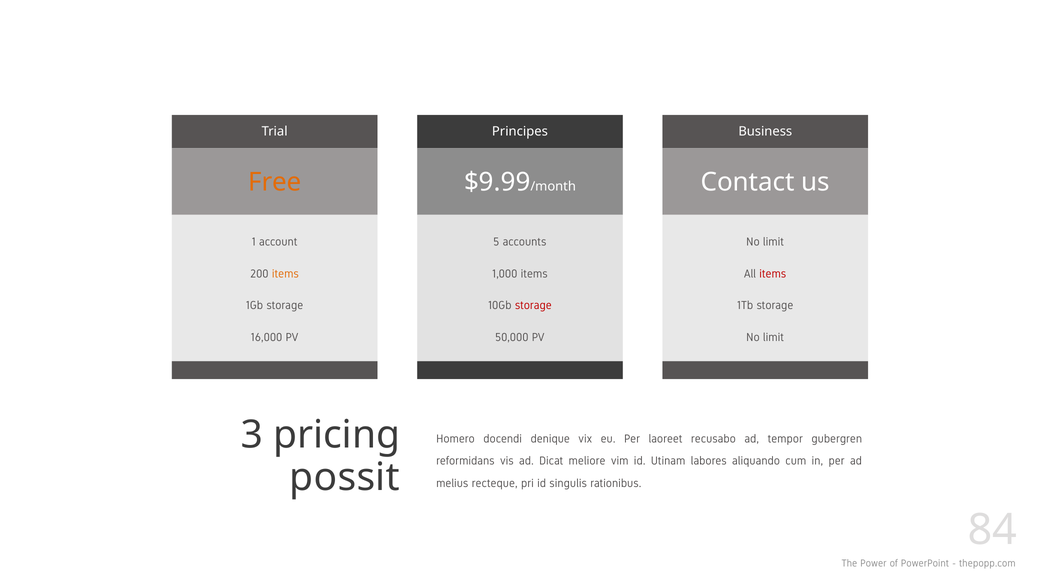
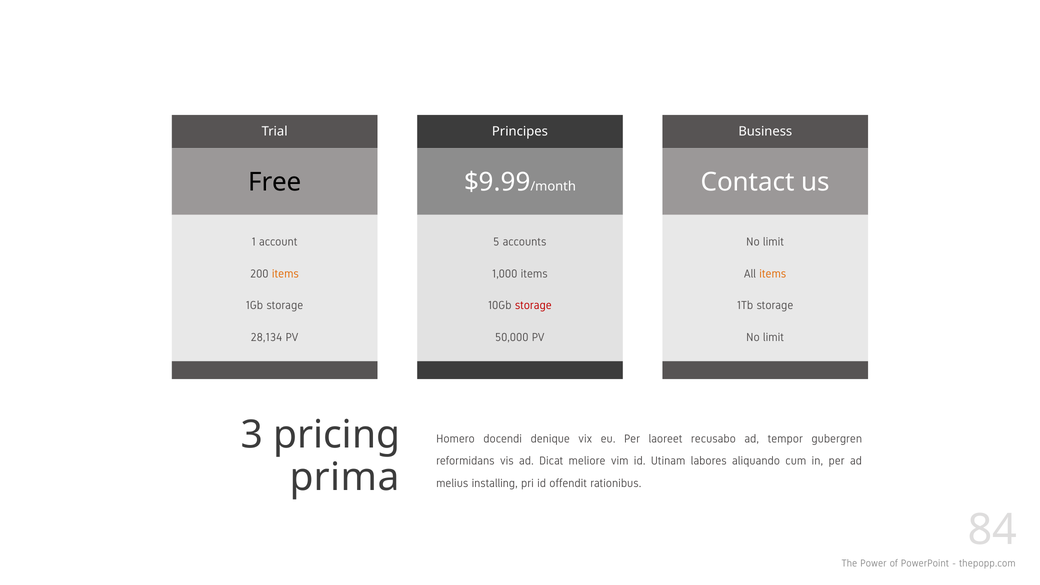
Free colour: orange -> black (275, 182)
items colour: red -> orange (773, 274)
16,000: 16,000 -> 28,134 (266, 337)
possit: possit -> prima (345, 477)
recteque: recteque -> installing (495, 483)
singulis: singulis -> offendit (568, 483)
